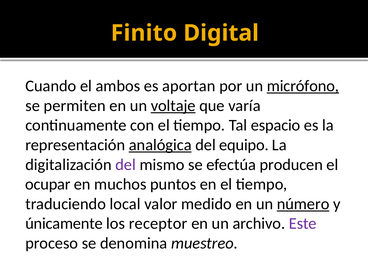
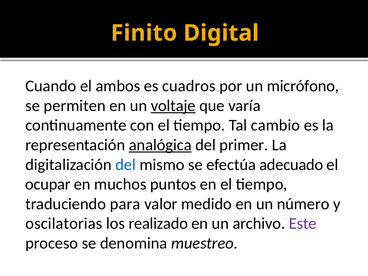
aportan: aportan -> cuadros (189, 86)
micrófono underline: present -> none (303, 86)
espacio: espacio -> cambio (275, 125)
equipo: equipo -> primer (244, 145)
del colour: purple -> blue (126, 165)
producen: producen -> adecuado (291, 165)
local: local -> para (125, 204)
número underline: present -> none (303, 204)
únicamente: únicamente -> oscilatorias (64, 224)
receptor: receptor -> realizado (158, 224)
